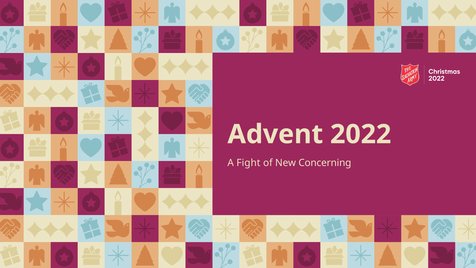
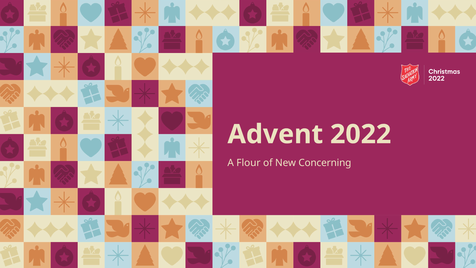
Fight: Fight -> Flour (248, 163)
